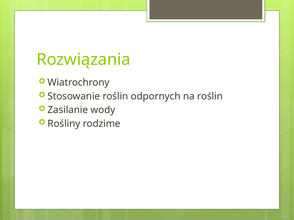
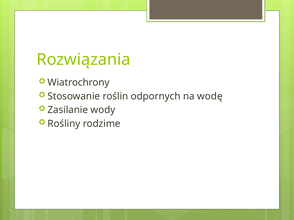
na roślin: roślin -> wodę (210, 96)
